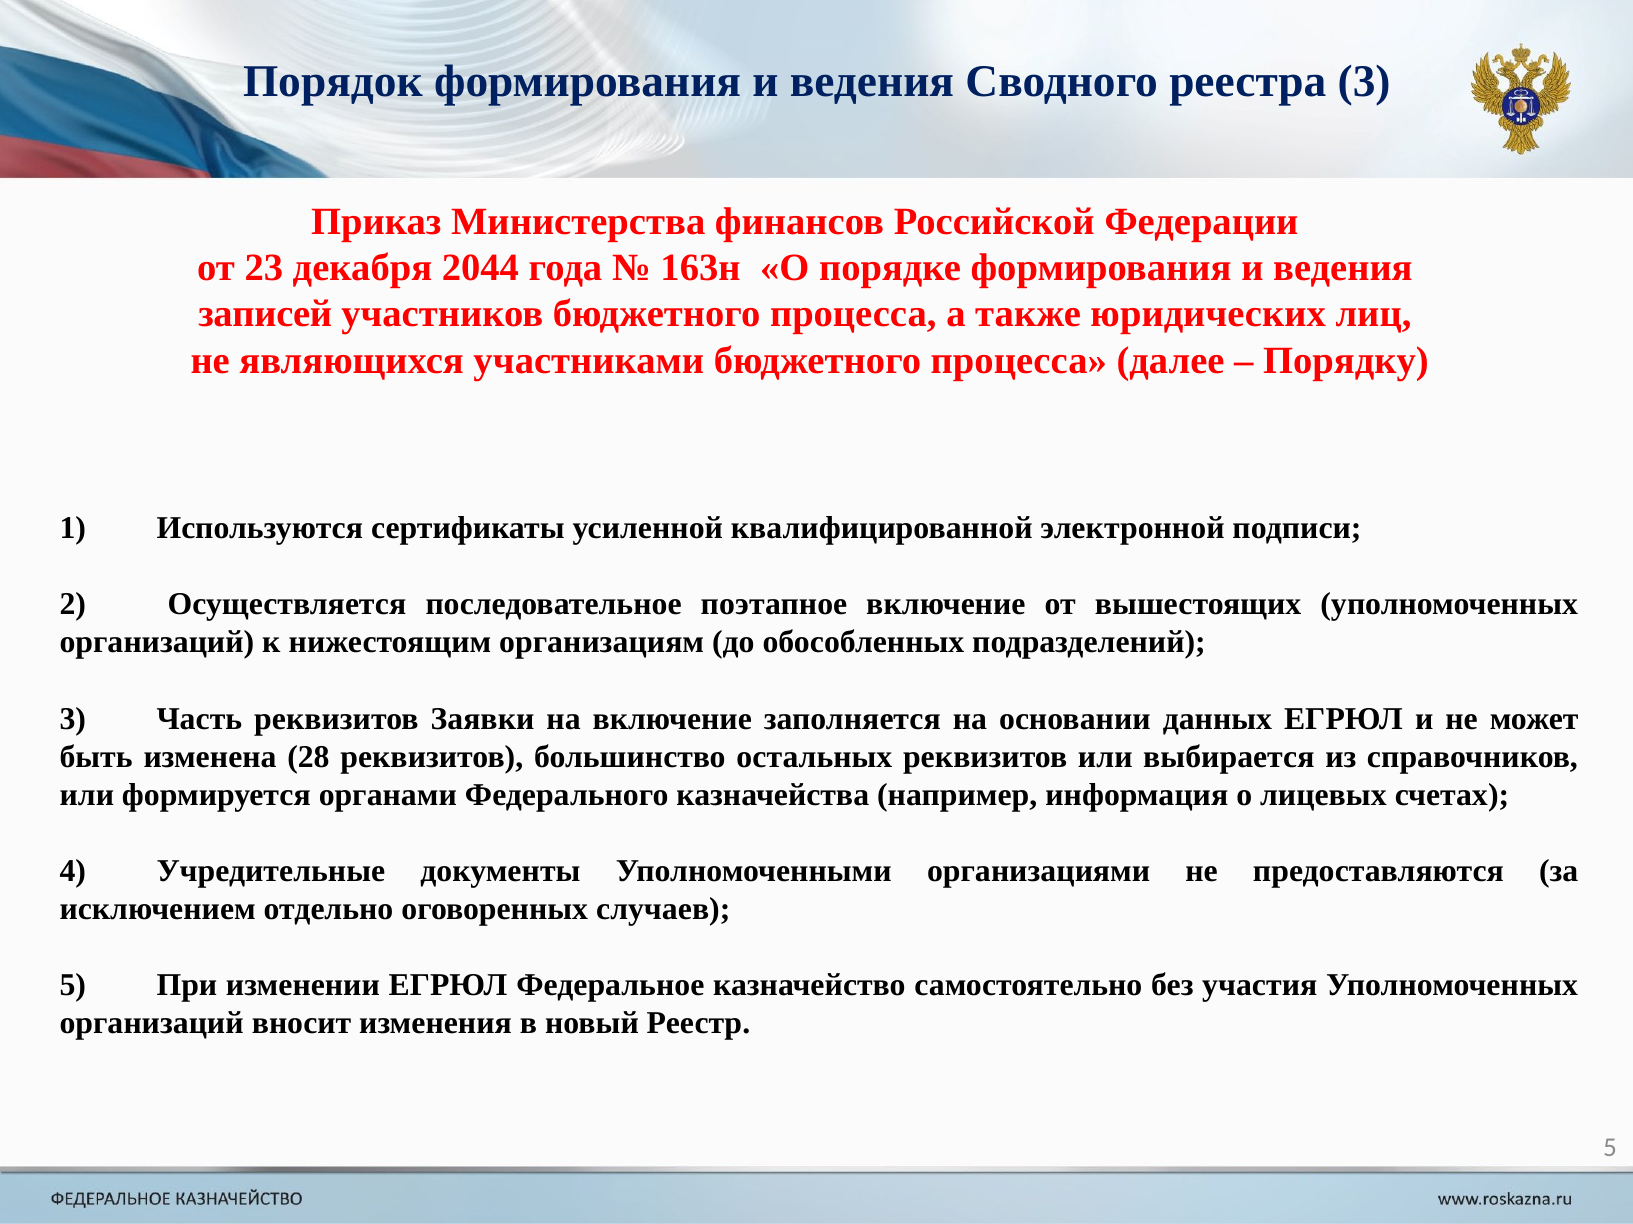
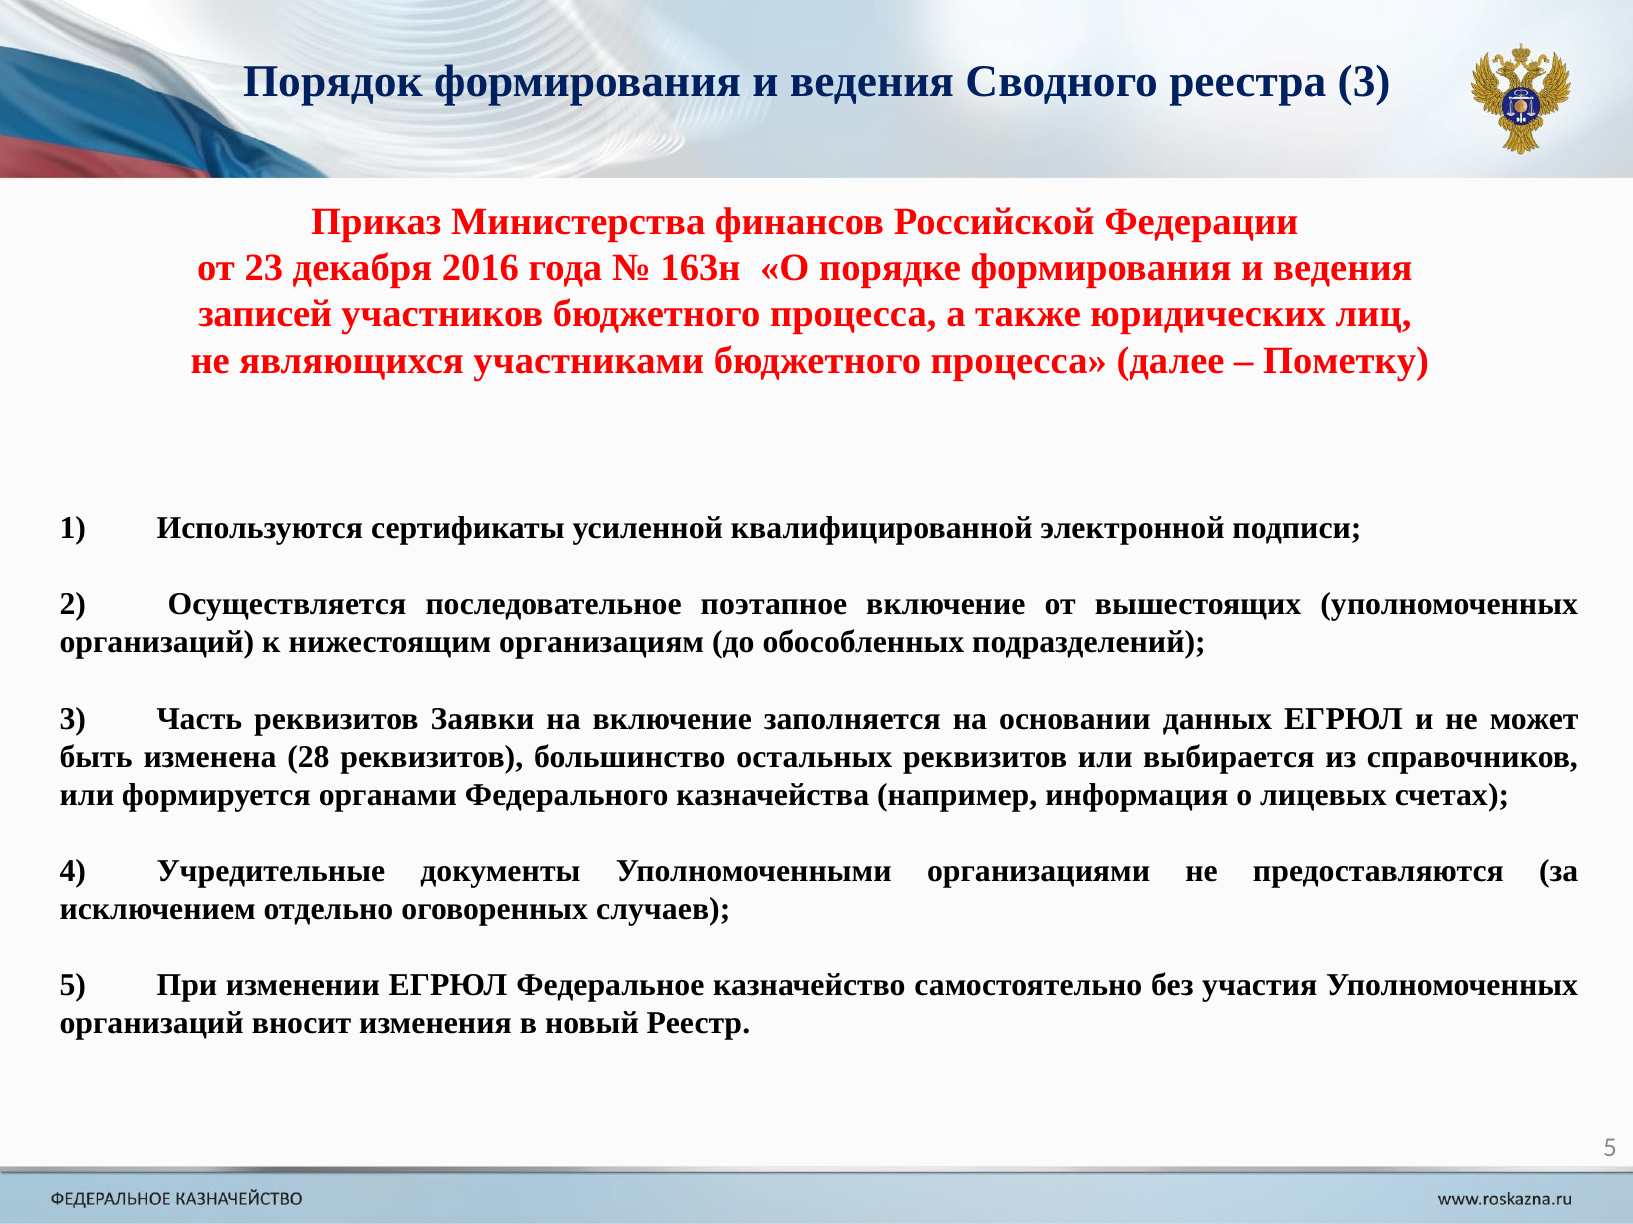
2044: 2044 -> 2016 (480, 268)
Порядку: Порядку -> Пометку (1346, 361)
